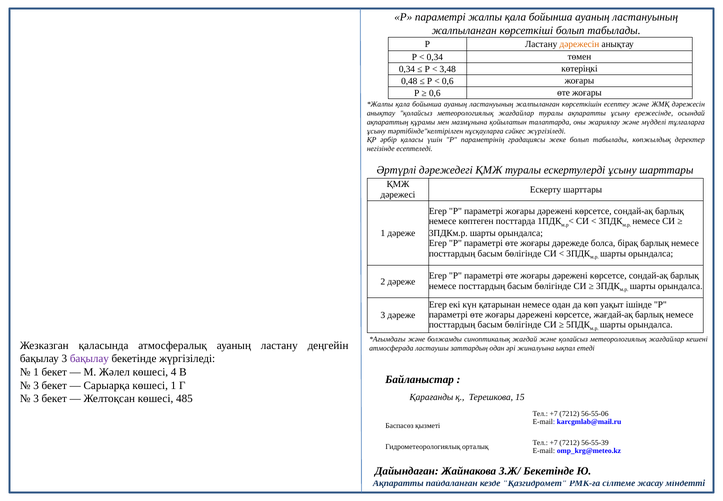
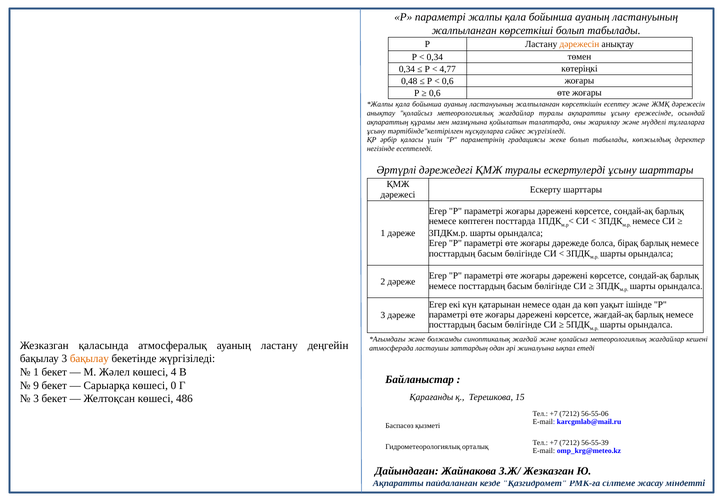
3,48: 3,48 -> 4,77 (448, 69)
бақылау colour: purple -> orange (89, 358)
3: 3 -> 9 (36, 385)
көшесі 1: 1 -> 0 (174, 385)
485: 485 -> 486 (184, 398)
З.Ж/ Бекетінде: Бекетінде -> Жезказган (549, 471)
